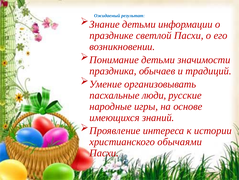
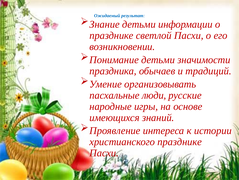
христианского обычаями: обычаями -> празднике (180, 141)
